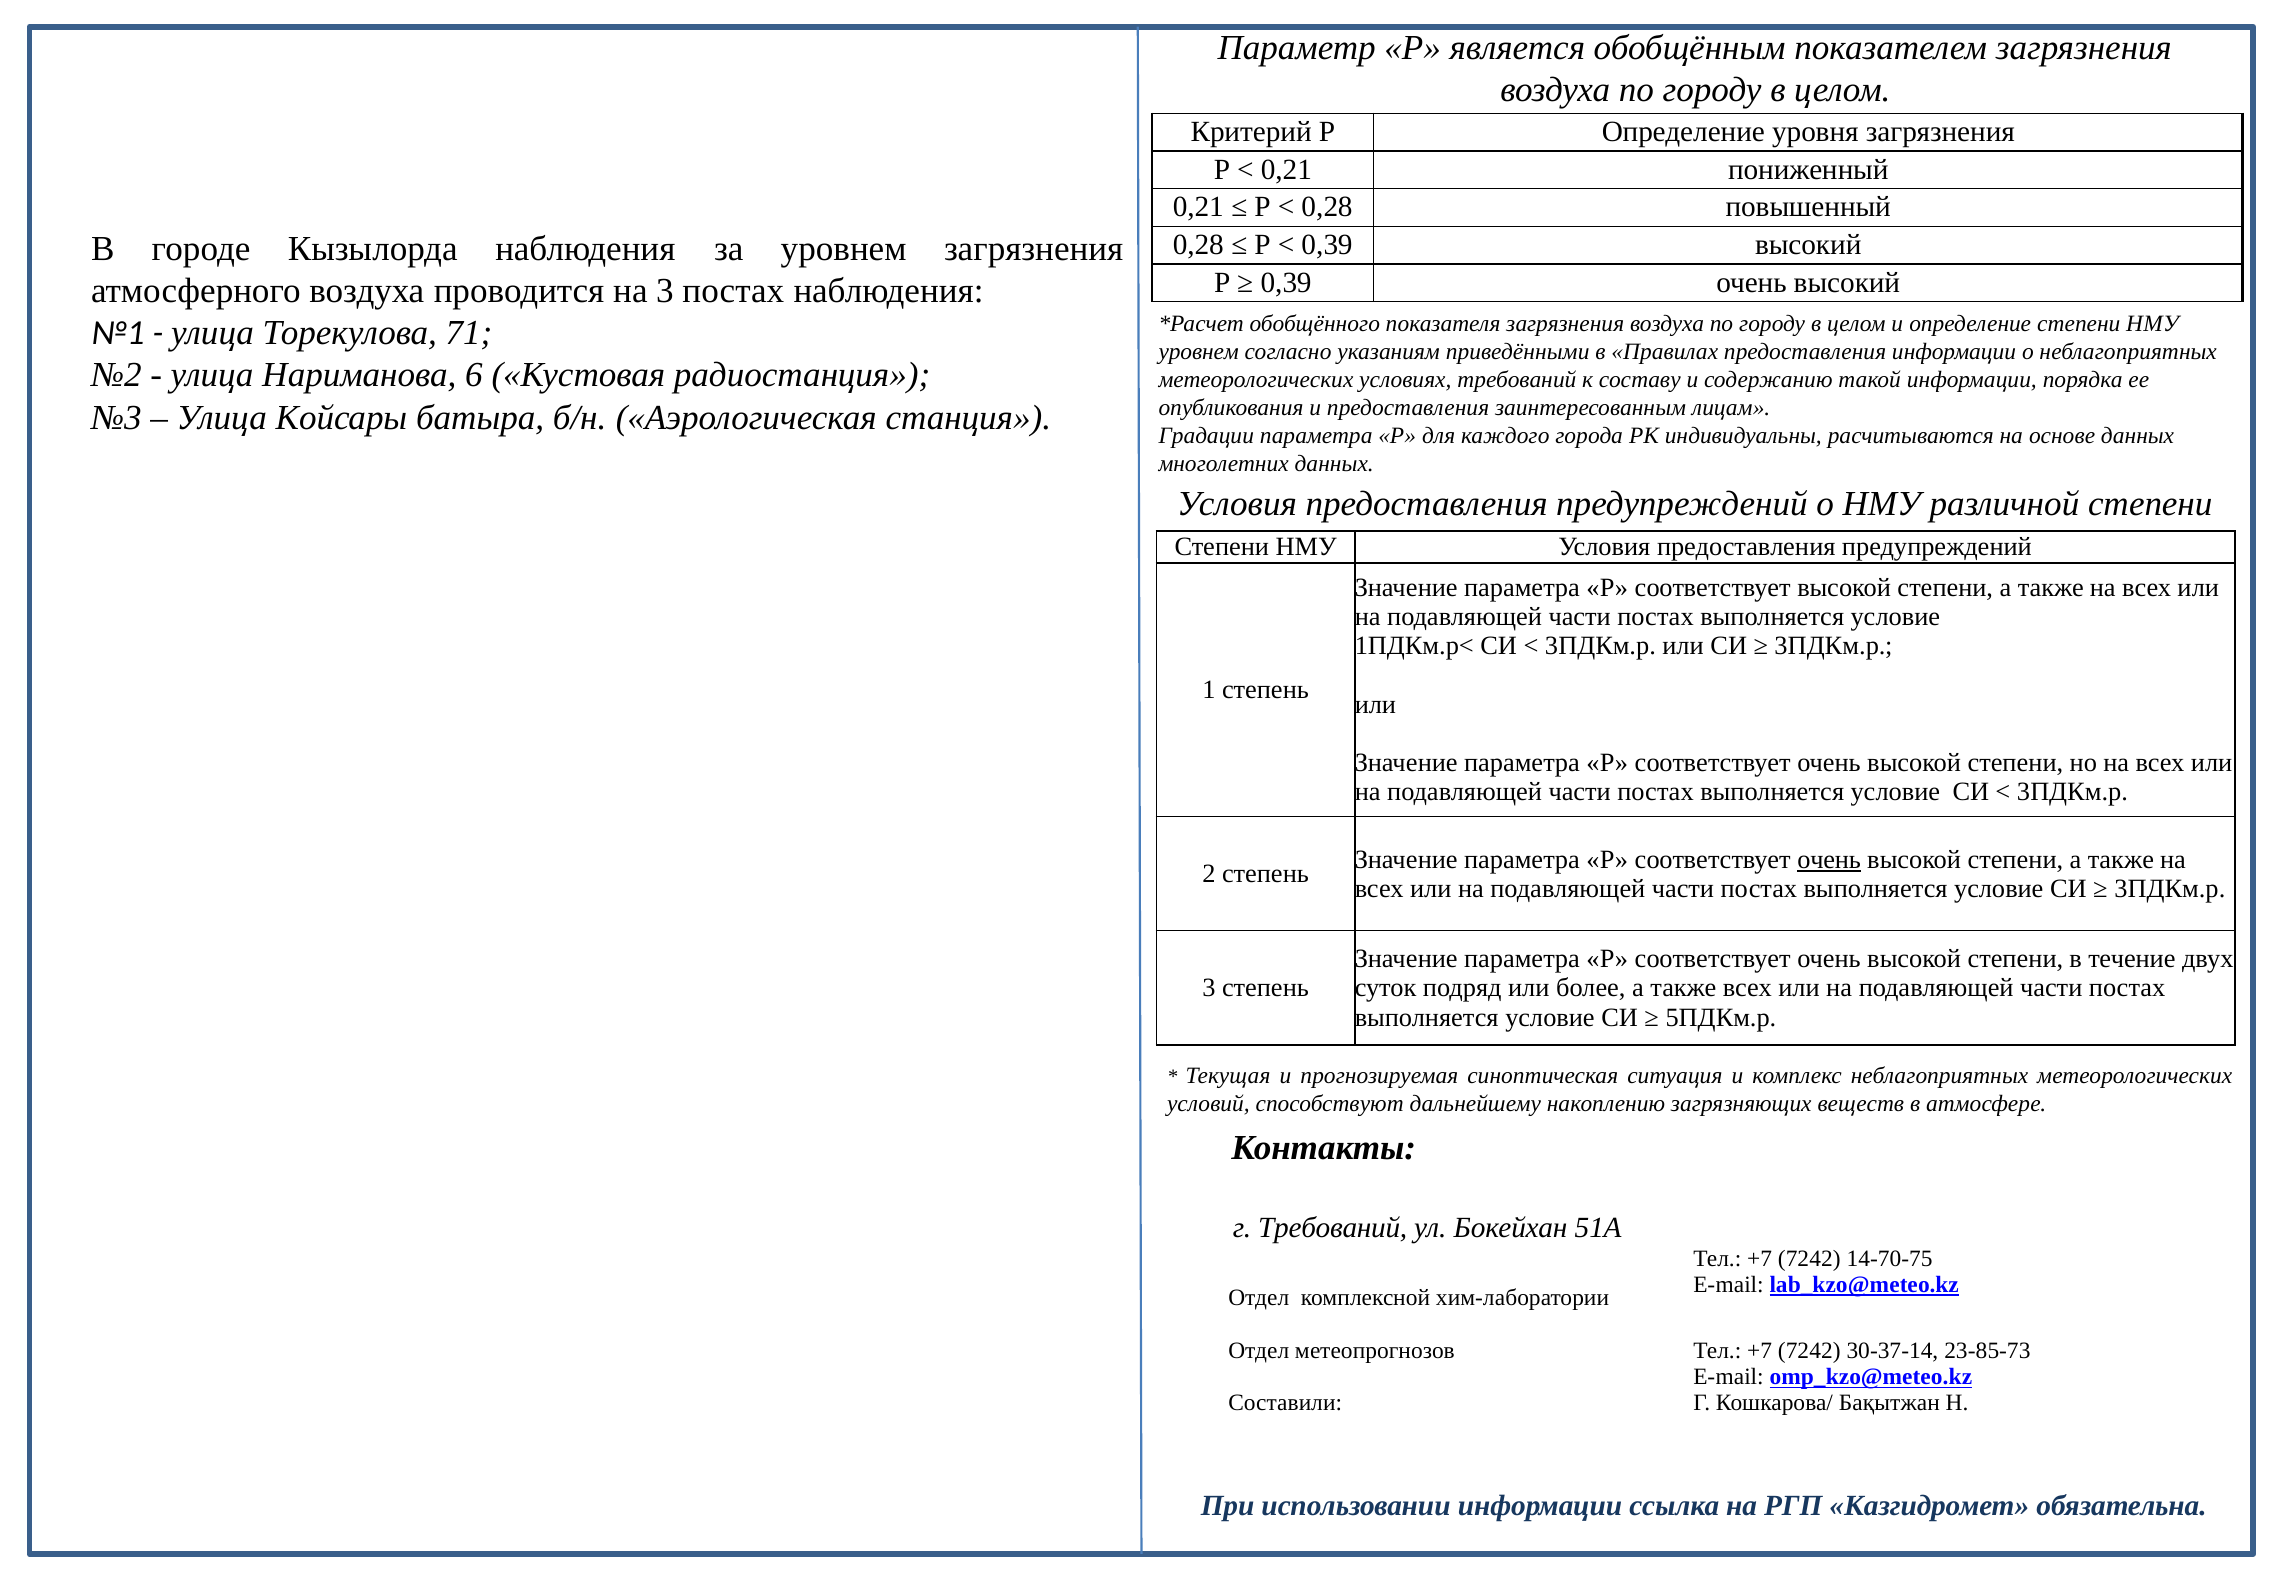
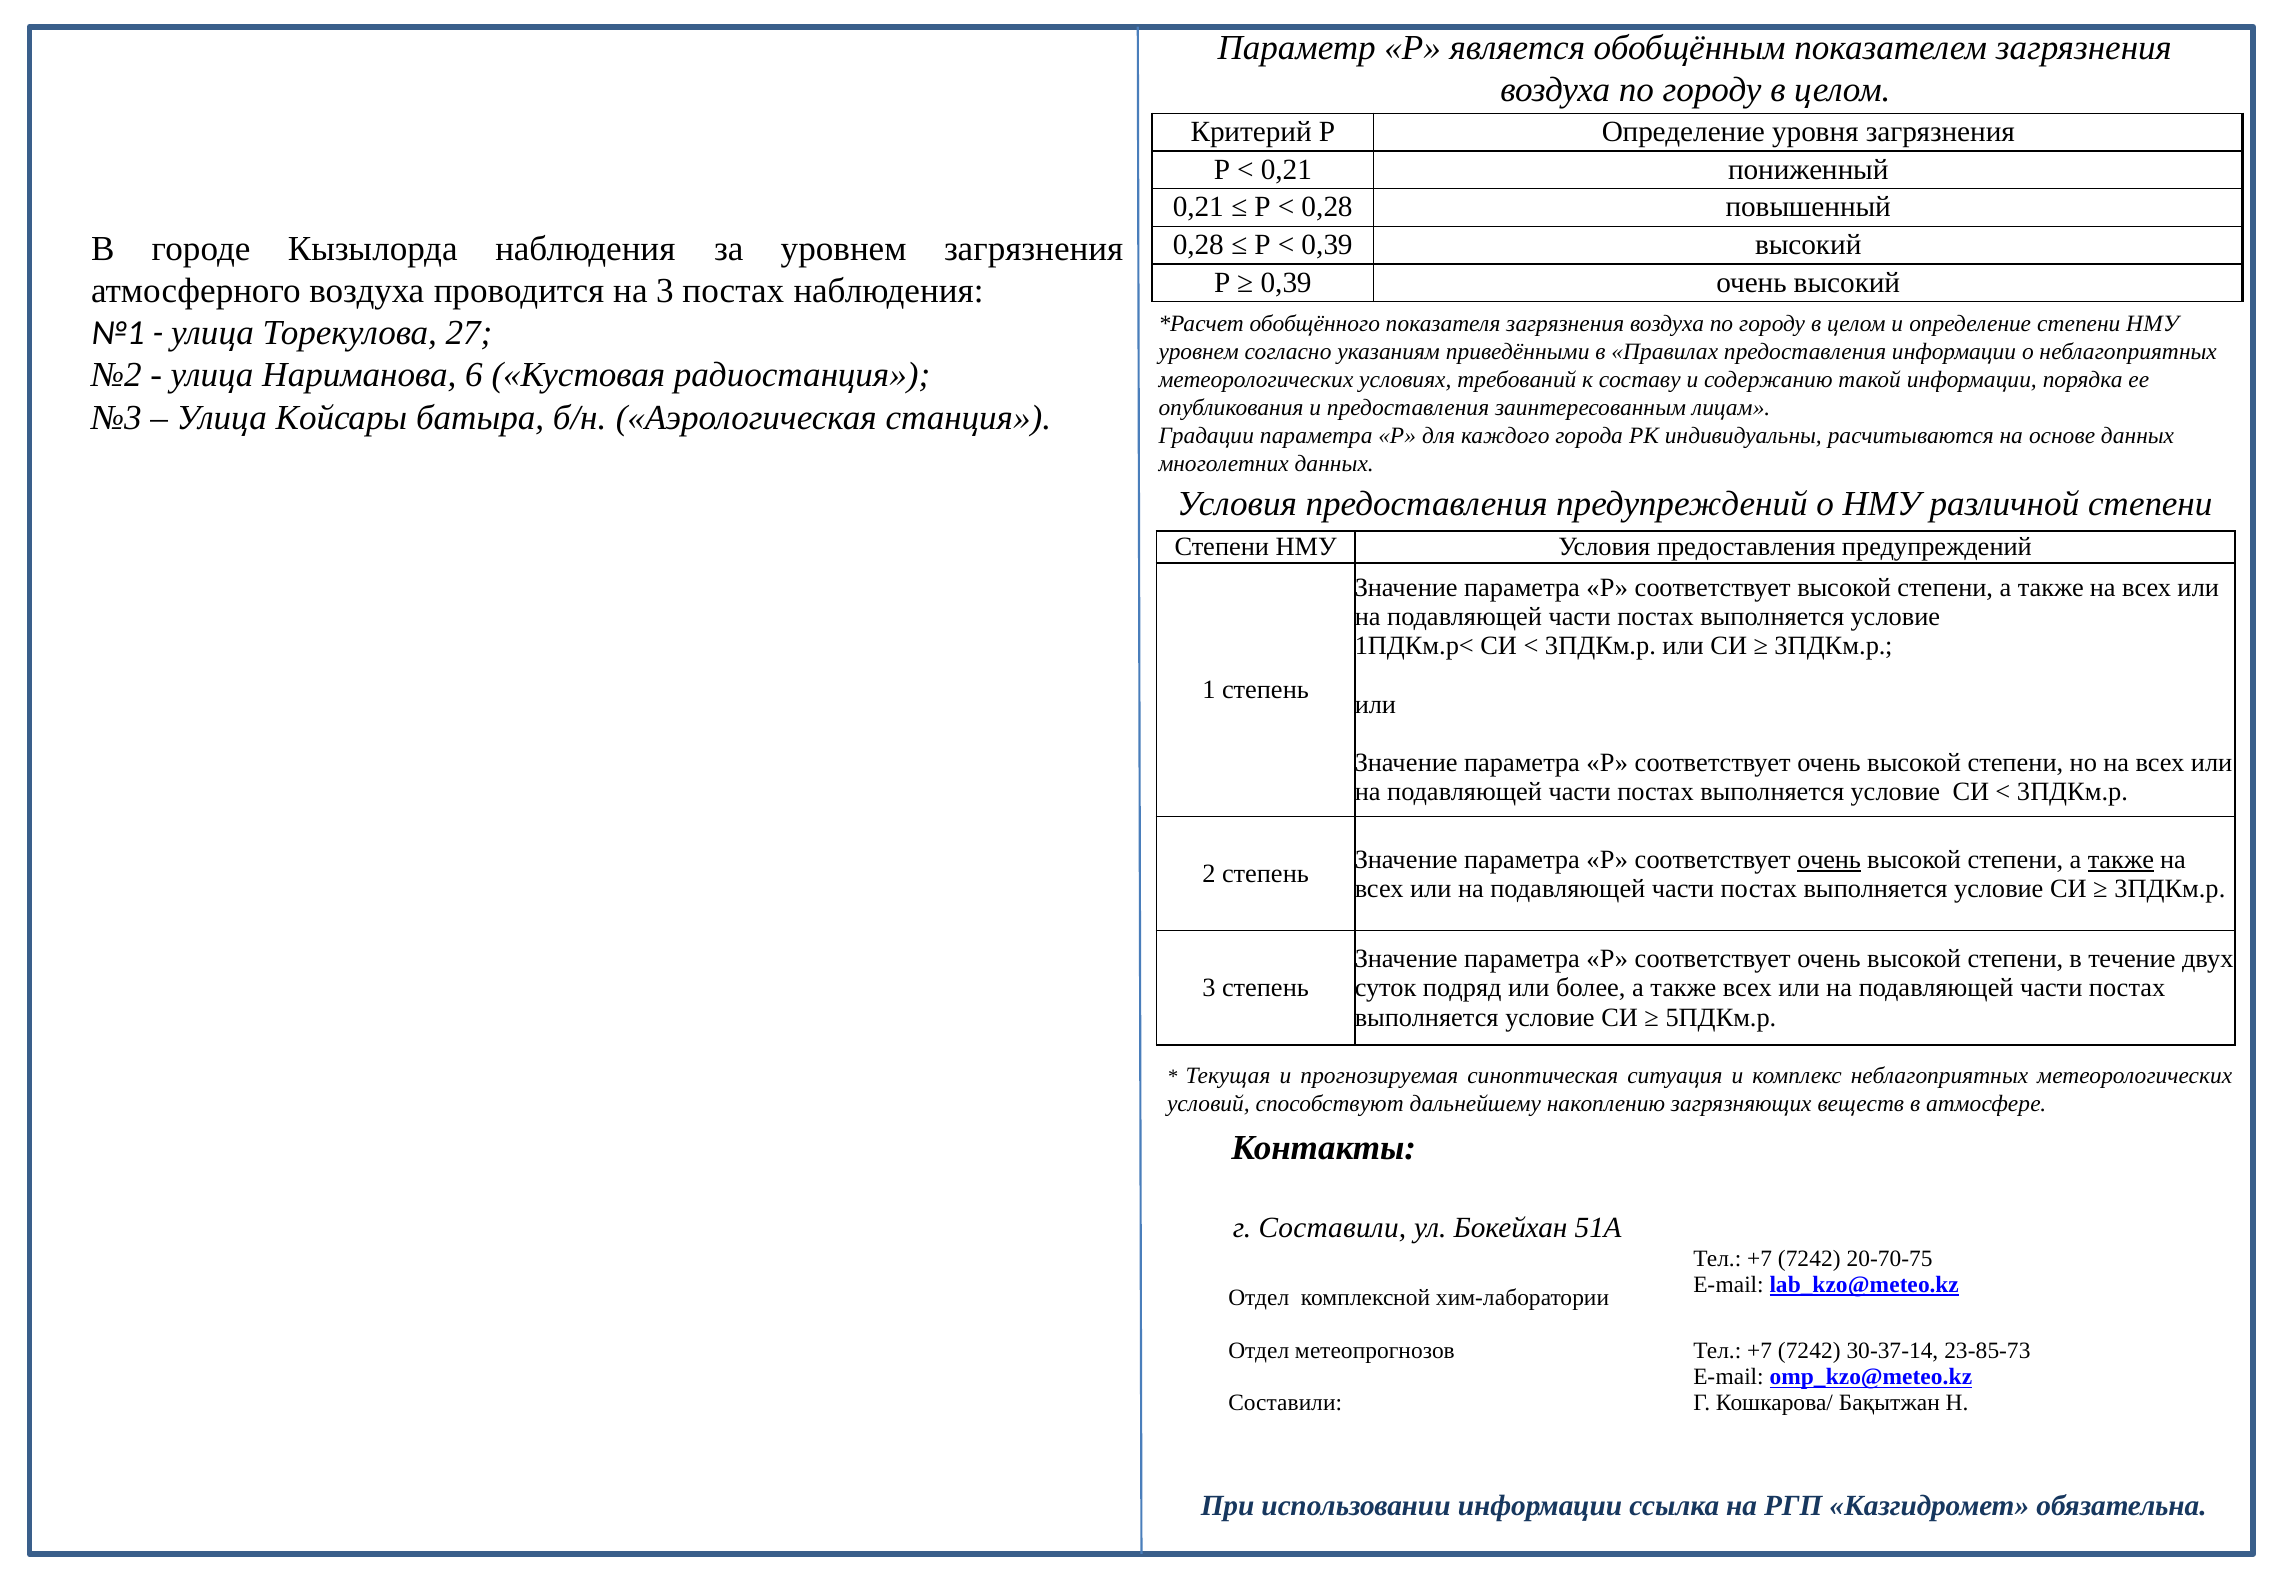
71: 71 -> 27 (469, 333)
также underline: none -> present (2121, 859)
г Требований: Требований -> Составили (1332, 1228)
14-70-75: 14-70-75 -> 20-70-75 (1890, 1258)
